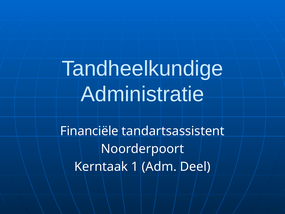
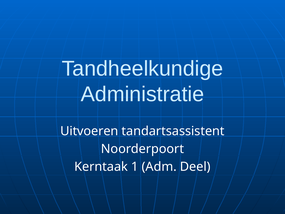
Financiële: Financiële -> Uitvoeren (89, 131)
